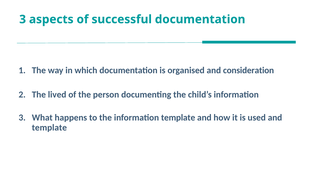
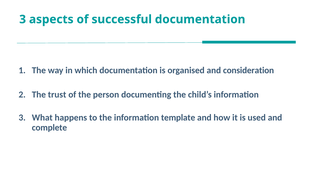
lived: lived -> trust (57, 94)
template: template -> complete (49, 127)
